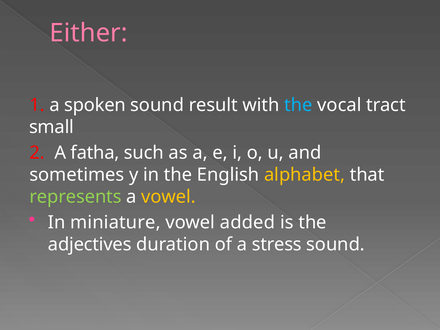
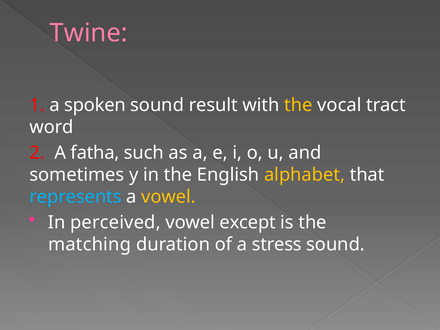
Either: Either -> Twine (89, 33)
the colour: light blue -> yellow (298, 105)
small: small -> word (51, 127)
represents colour: light green -> light blue (75, 197)
miniature: miniature -> perceived (115, 222)
added: added -> except (248, 222)
adjectives: adjectives -> matching (90, 244)
